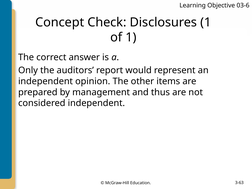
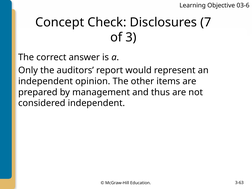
Disclosures 1: 1 -> 7 (206, 22)
of 1: 1 -> 3 (131, 37)
